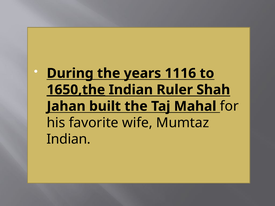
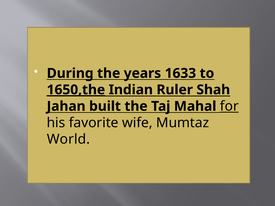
1116: 1116 -> 1633 (180, 73)
for underline: none -> present (229, 106)
Indian: Indian -> World (68, 139)
